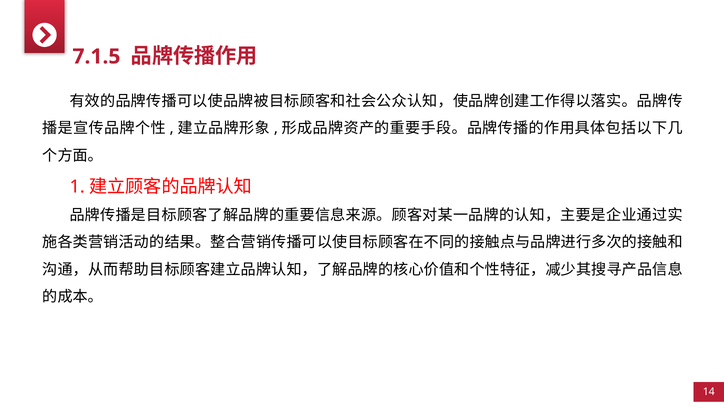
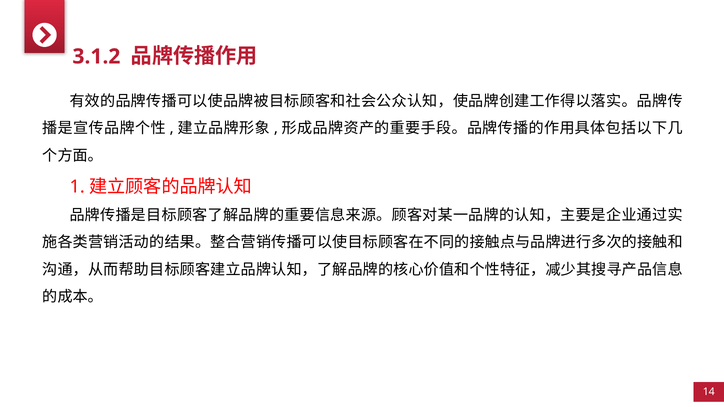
7.1.5: 7.1.5 -> 3.1.2 (96, 57)
